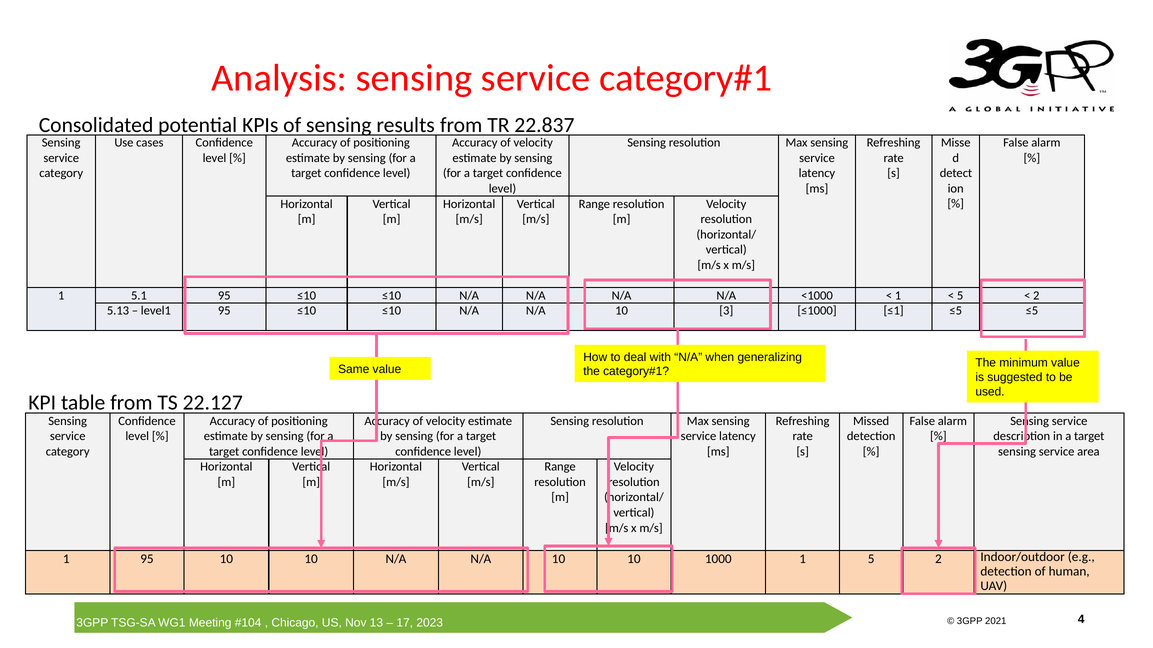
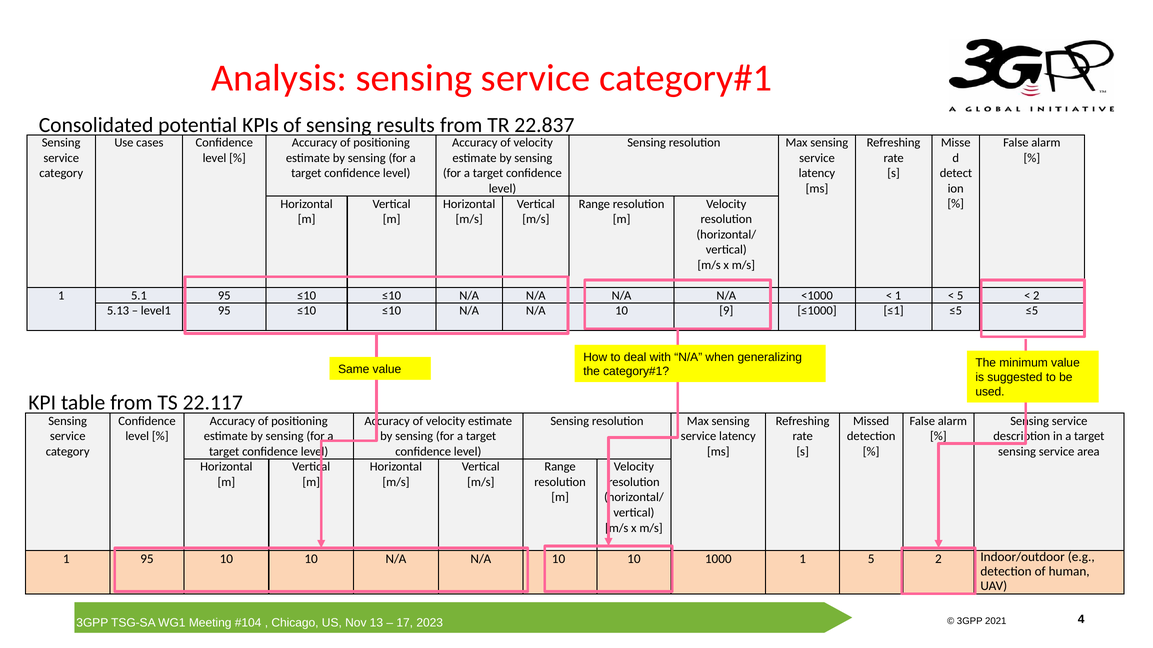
3: 3 -> 9 (726, 311)
22.127: 22.127 -> 22.117 (213, 403)
